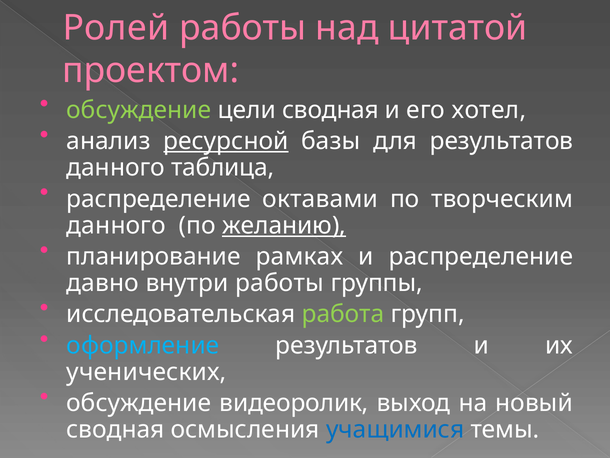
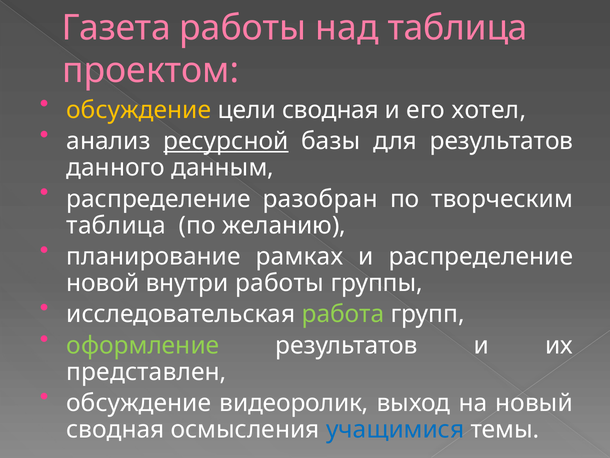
Ролей: Ролей -> Газета (116, 28)
над цитатой: цитатой -> таблица (458, 28)
обсуждение colour: light green -> yellow (139, 110)
таблица: таблица -> данным (223, 168)
октавами: октавами -> разобран (320, 199)
данного: данного -> таблица (116, 225)
желанию underline: present -> none (284, 225)
давно: давно -> новой (103, 283)
оформление colour: light blue -> light green (143, 345)
ученических: ученических -> представлен (146, 372)
